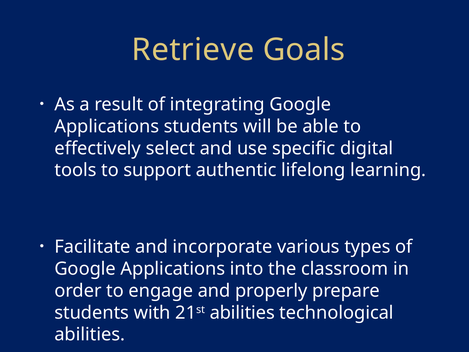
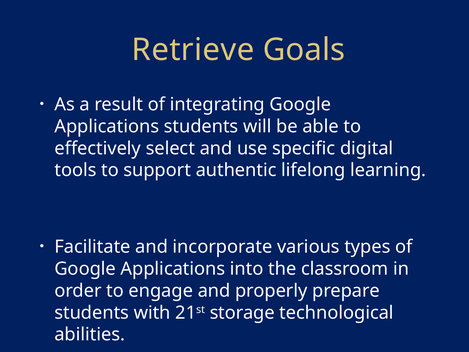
21st abilities: abilities -> storage (242, 312)
